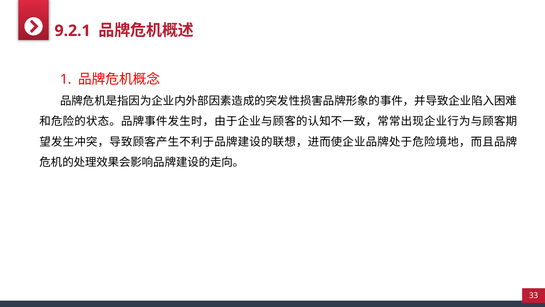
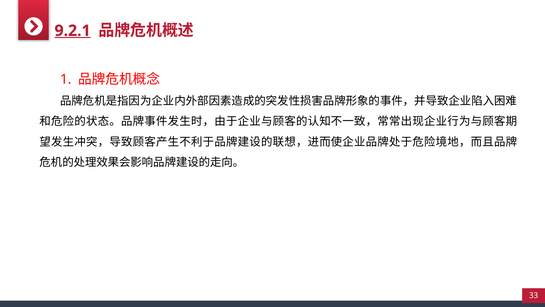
9.2.1 underline: none -> present (73, 31)
